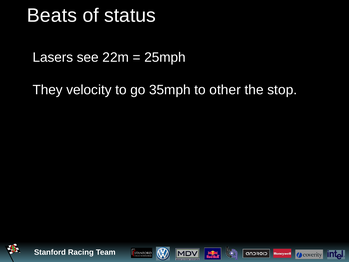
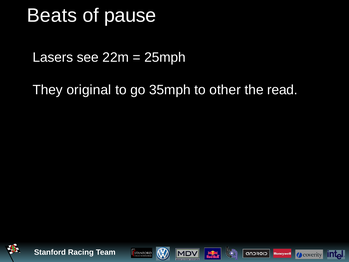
status: status -> pause (130, 15)
velocity: velocity -> original (89, 90)
stop: stop -> read (282, 90)
